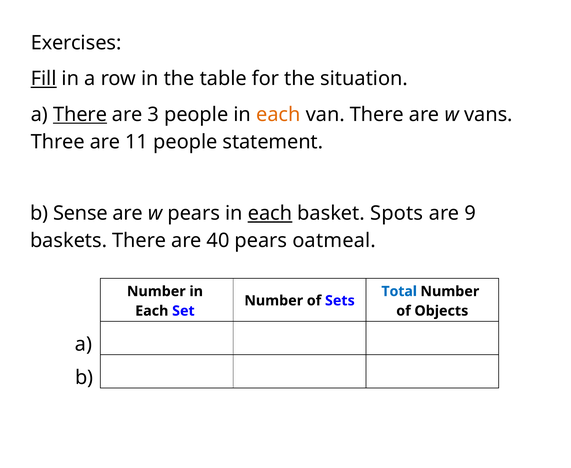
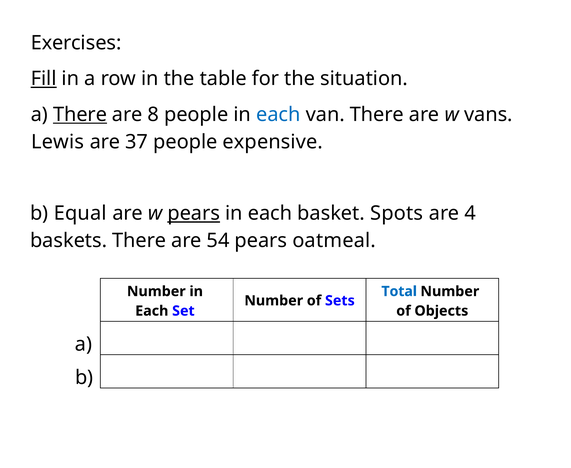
3: 3 -> 8 (153, 115)
each colour: orange -> blue (278, 115)
Three: Three -> Lewis (58, 142)
11: 11 -> 37 (137, 142)
statement: statement -> expensive (273, 142)
Sense: Sense -> Equal (80, 213)
pears underline: none -> present (194, 213)
each underline: present -> none (270, 213)
9: 9 -> 4 (470, 213)
40: 40 -> 54 (218, 241)
